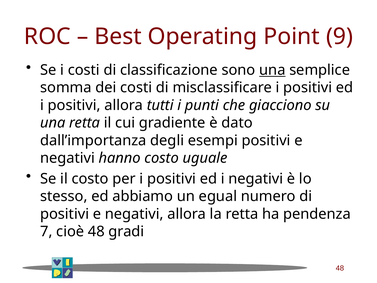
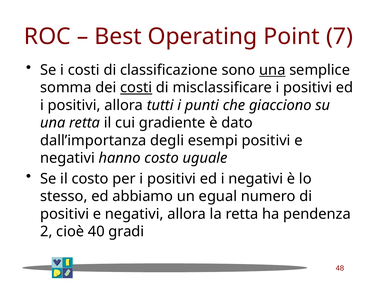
9: 9 -> 7 (340, 36)
costi underline: none -> present (136, 88)
7: 7 -> 2 (46, 231)
cioè 48: 48 -> 40 (96, 231)
